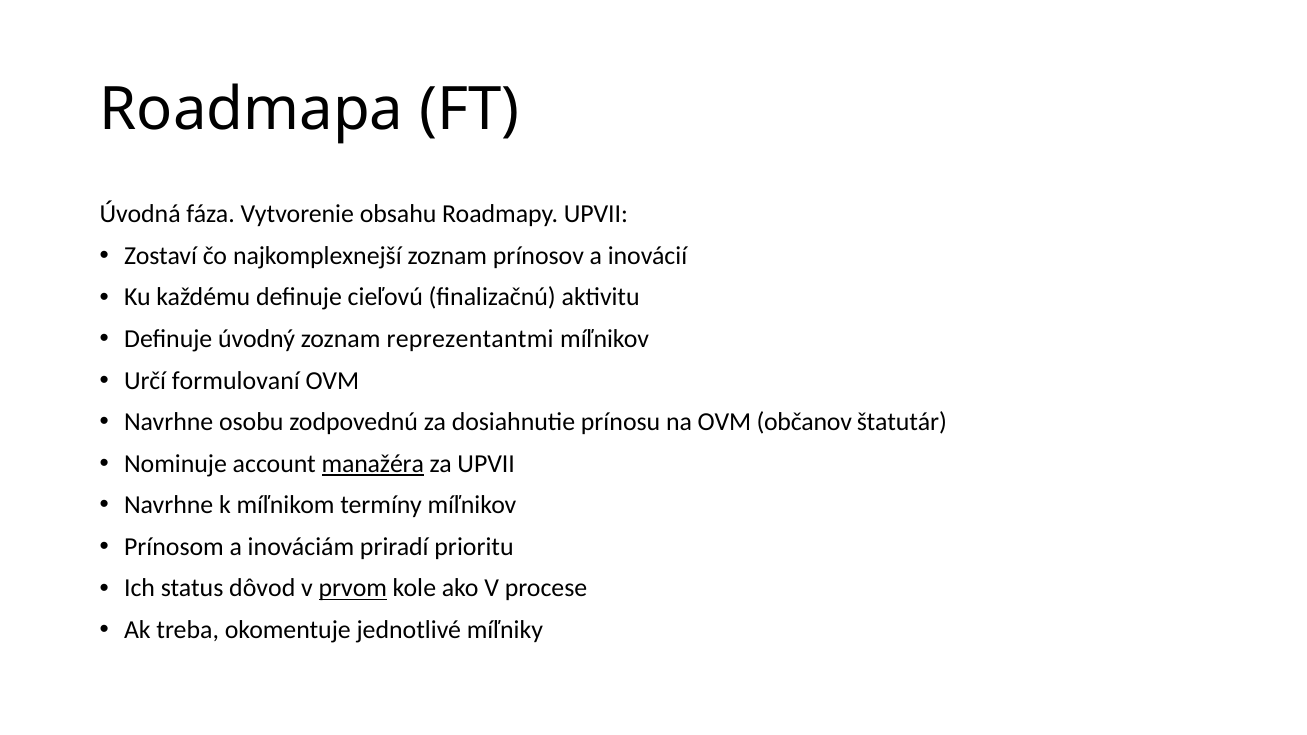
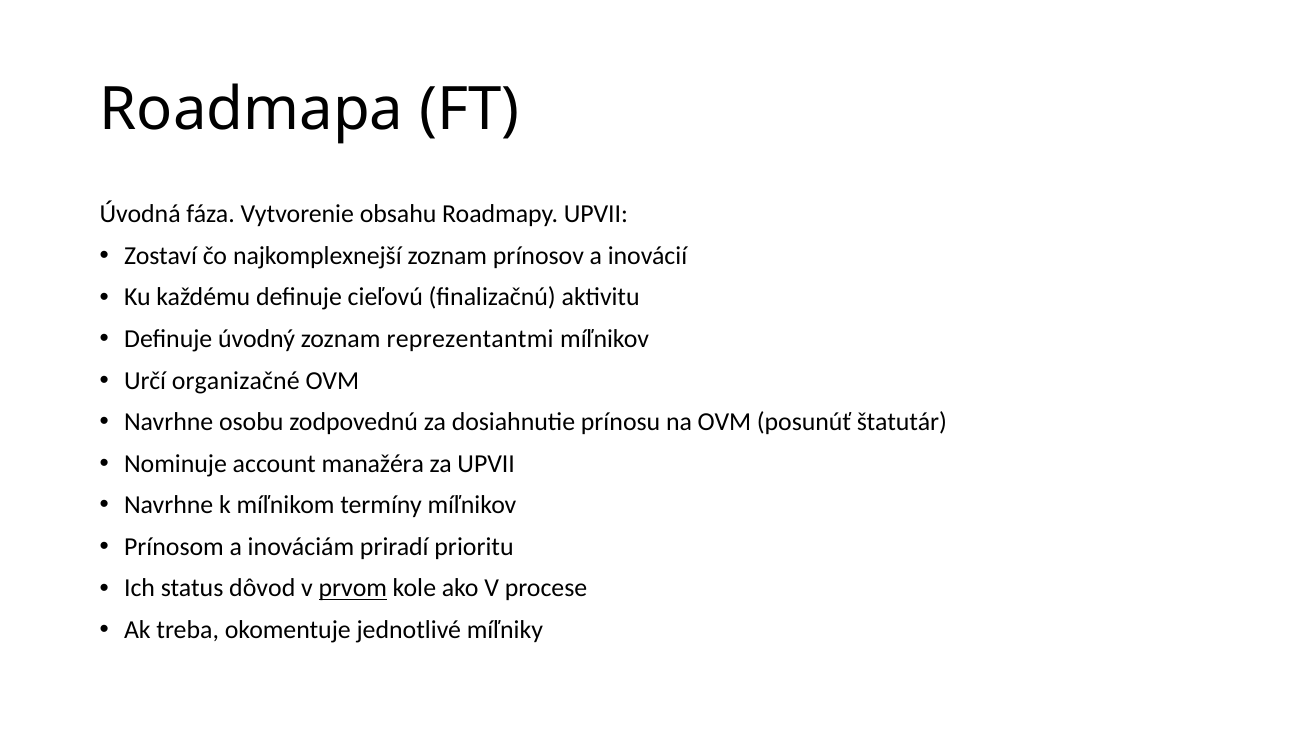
formulovaní: formulovaní -> organizačné (236, 381)
občanov: občanov -> posunúť (804, 422)
manažéra underline: present -> none (373, 464)
